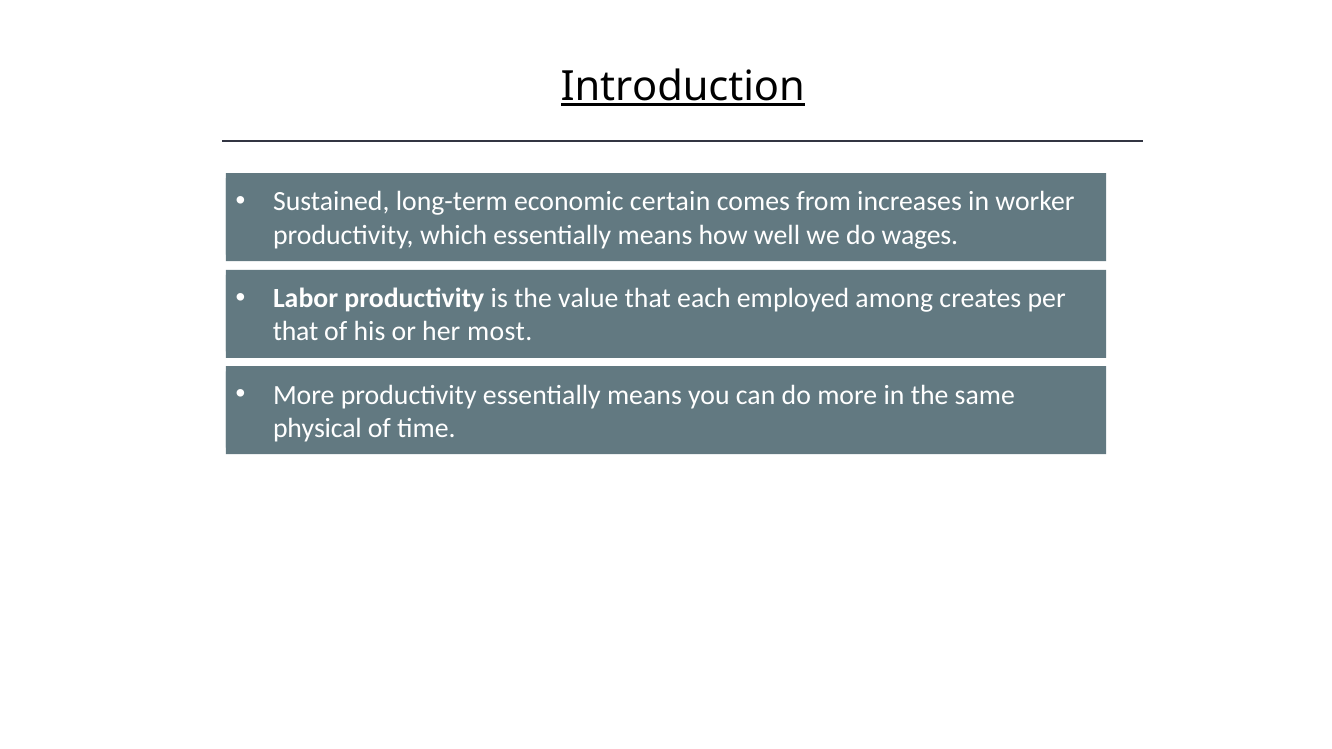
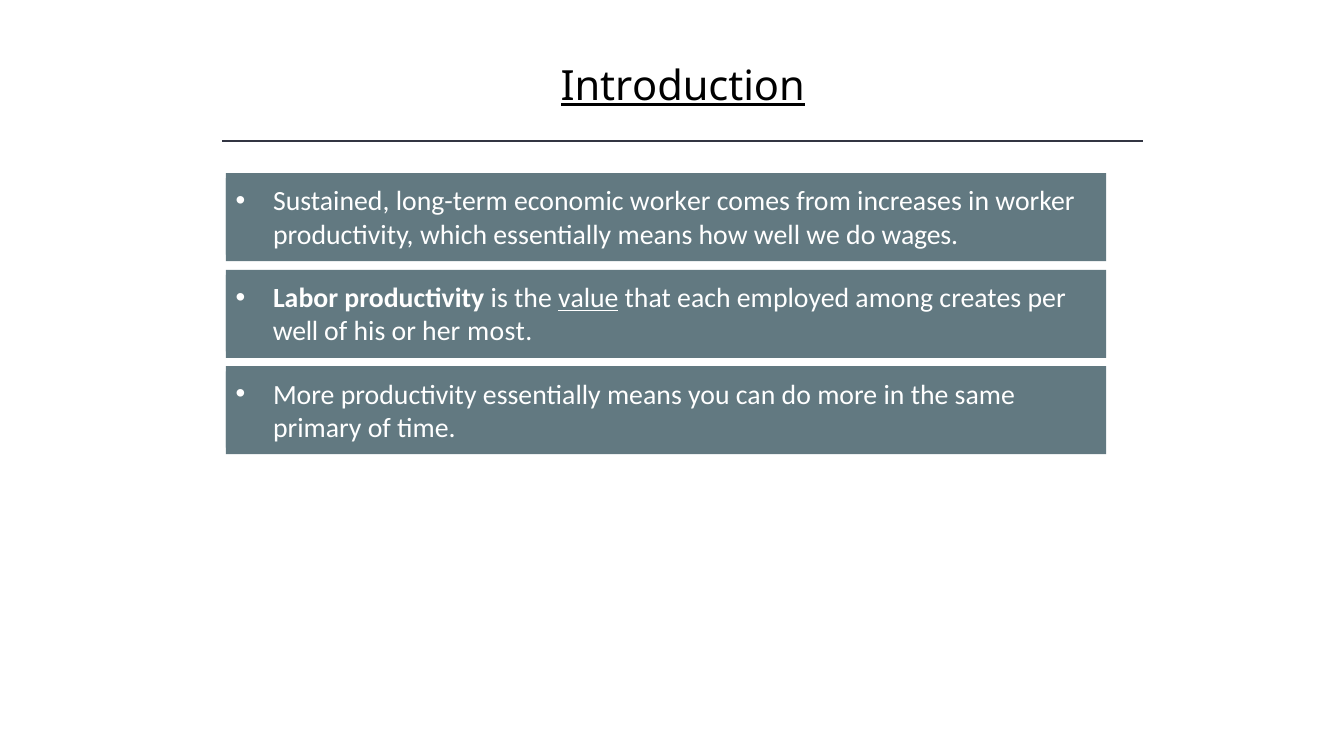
economic certain: certain -> worker (670, 202)
value underline: none -> present (588, 299)
that: that -> well (296, 332)
physical: physical -> primary (317, 428)
